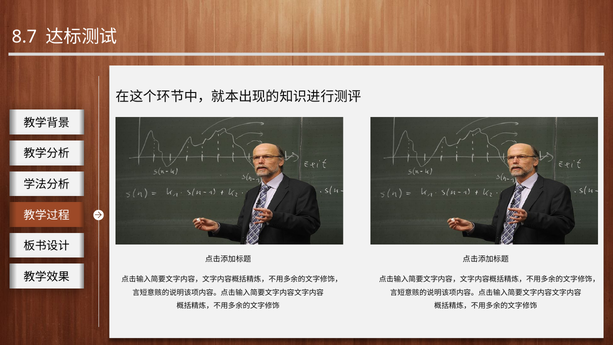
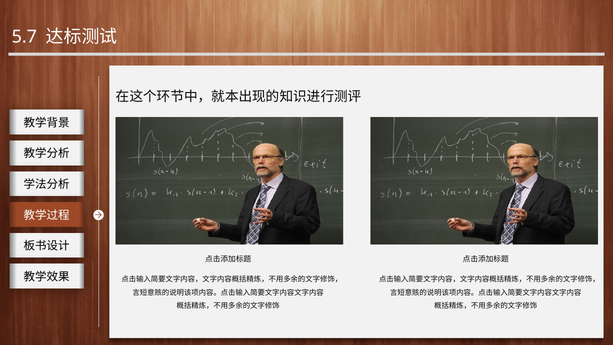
8.7: 8.7 -> 5.7 (24, 37)
